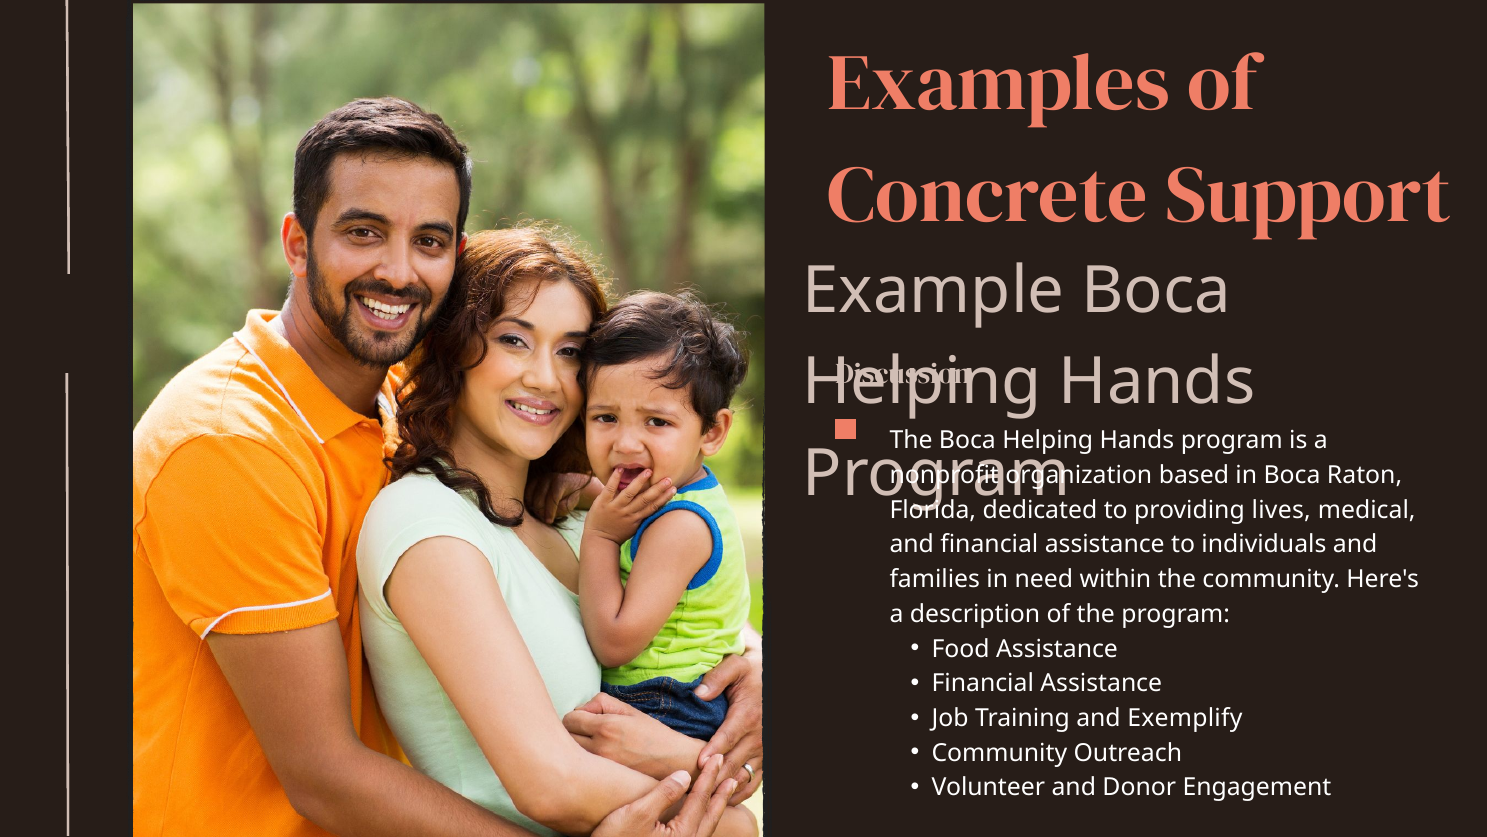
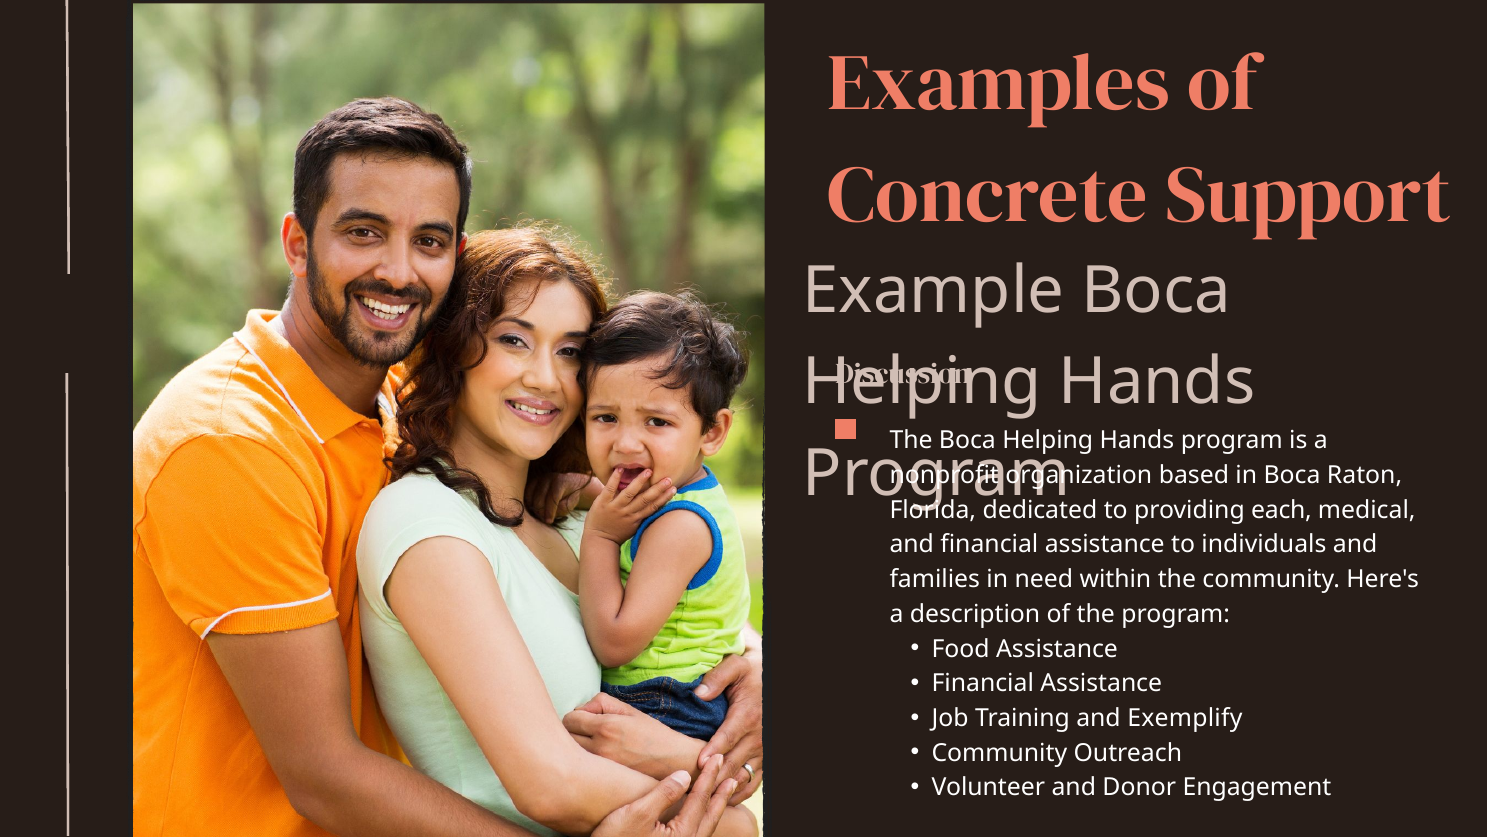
lives: lives -> each (1282, 510)
